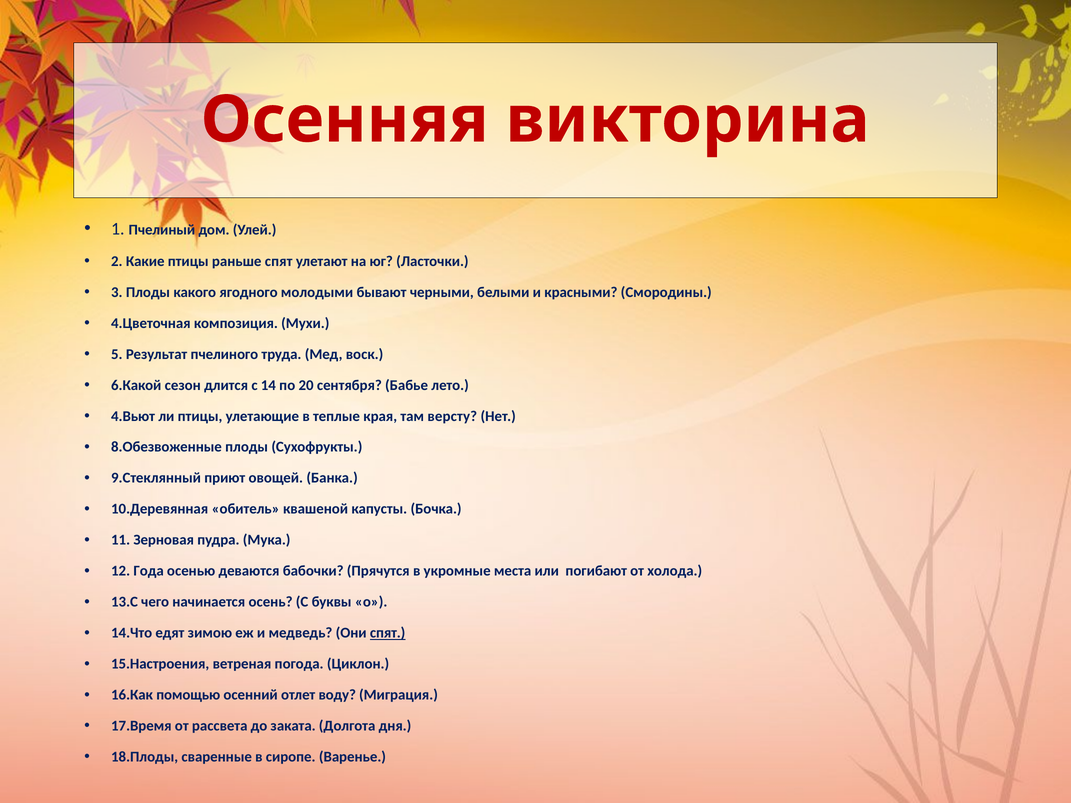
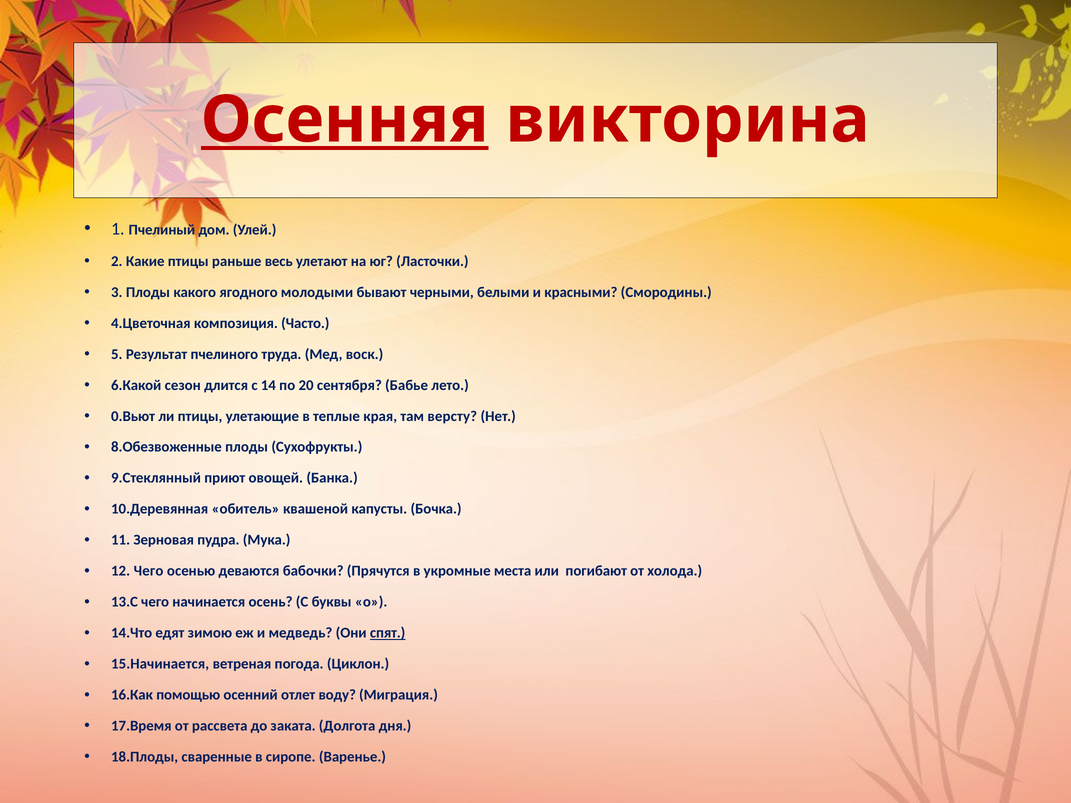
Осенняя underline: none -> present (345, 120)
раньше спят: спят -> весь (279, 261)
Мухи: Мухи -> Часто (305, 323)
4.Вьют: 4.Вьют -> 0.Вьют (133, 416)
12 Года: Года -> Чего (149, 571)
15.Настроения: 15.Настроения -> 15.Начинается (160, 664)
